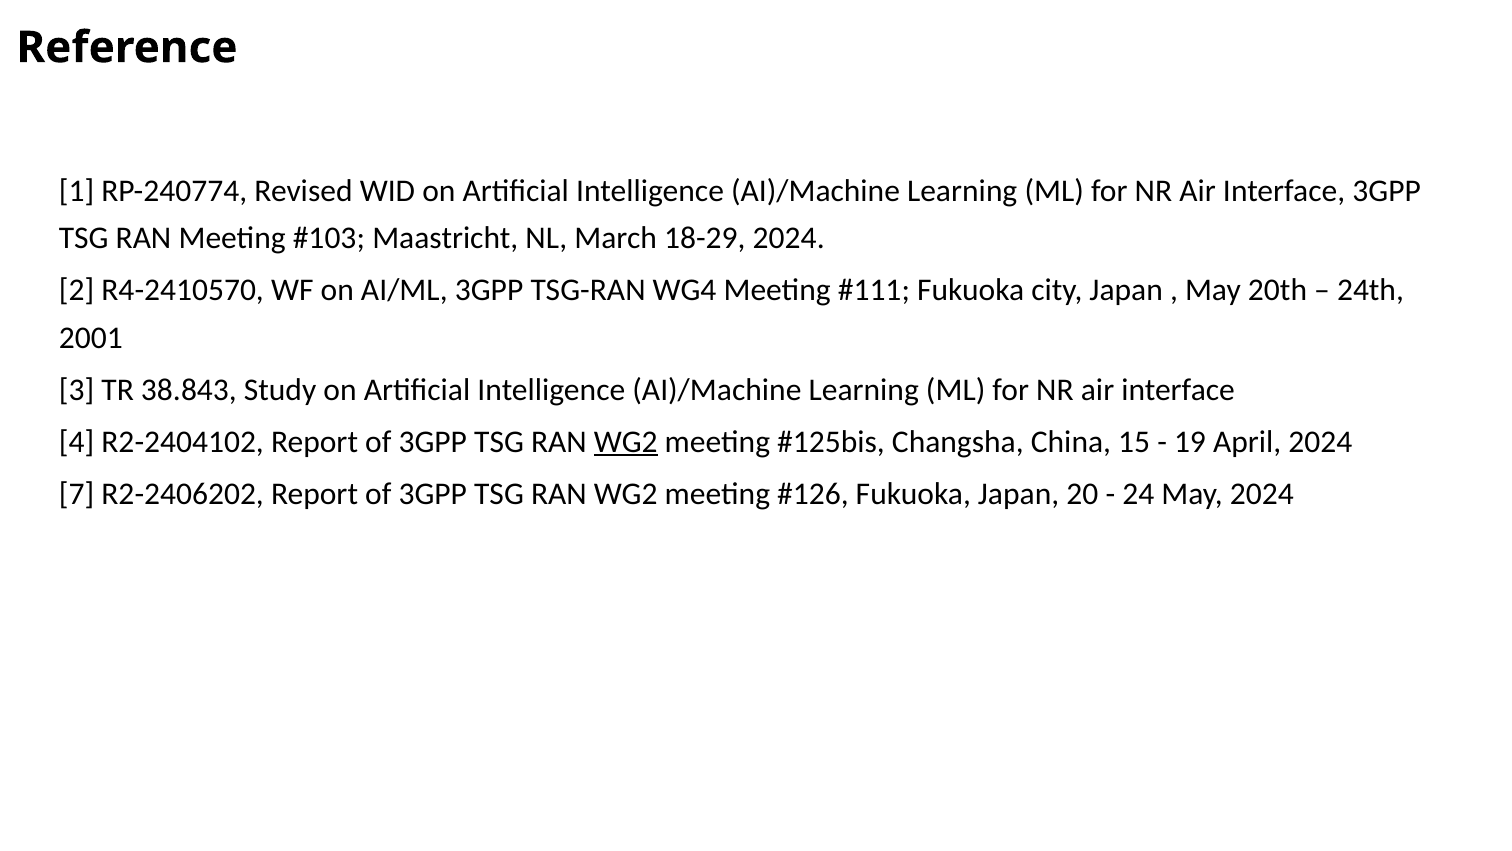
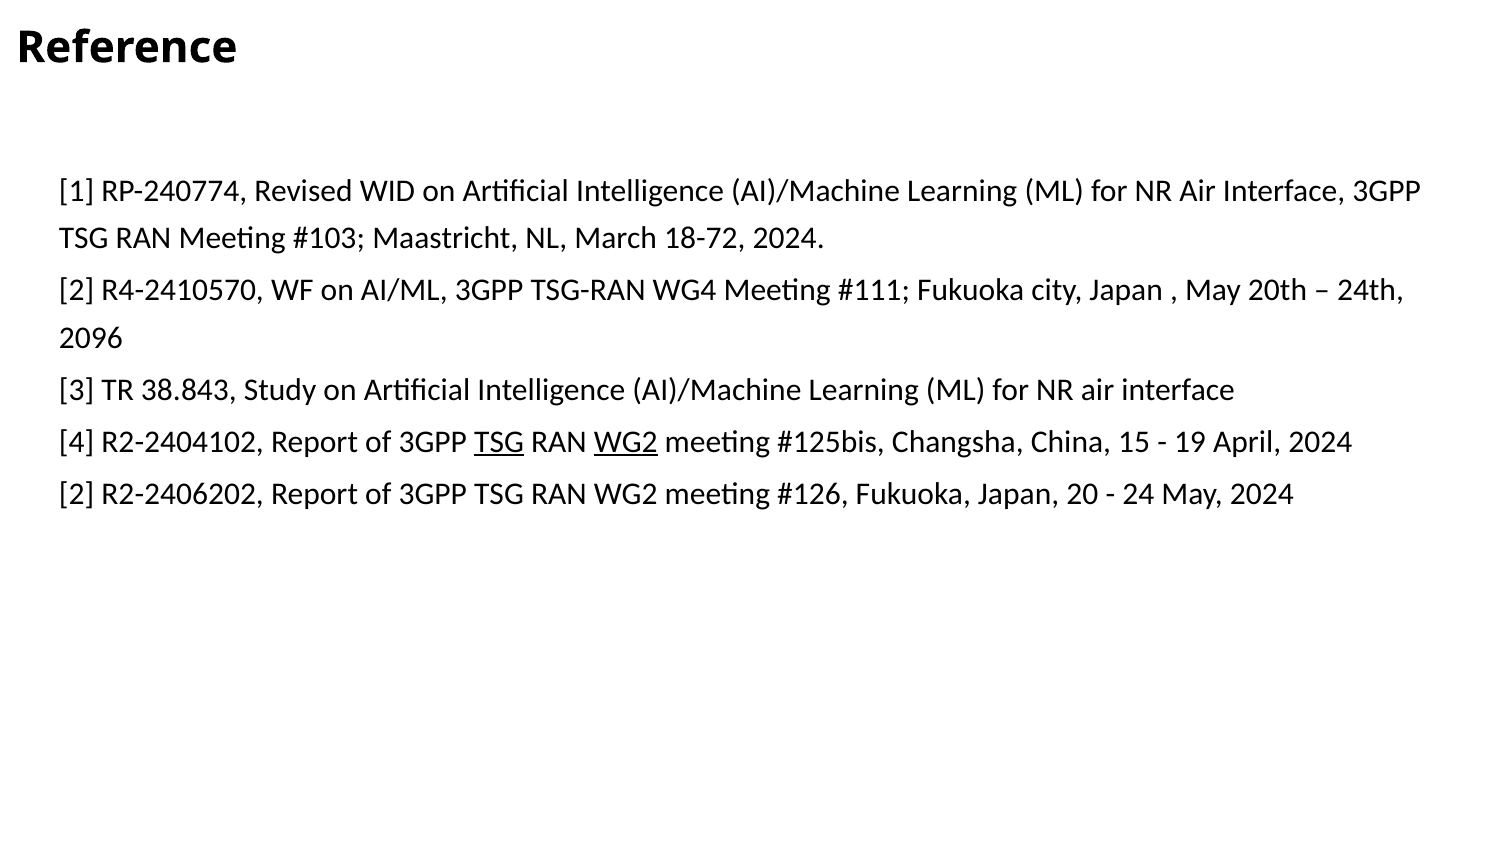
18-29: 18-29 -> 18-72 (705, 238)
2001: 2001 -> 2096 (91, 338)
TSG underline: none -> present (499, 442)
7: 7 -> 2 (77, 494)
